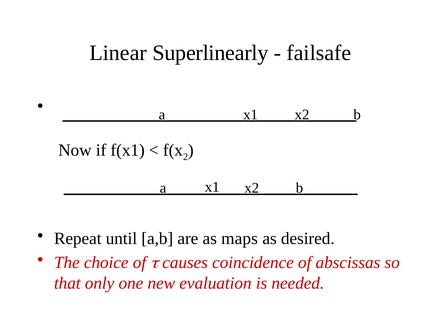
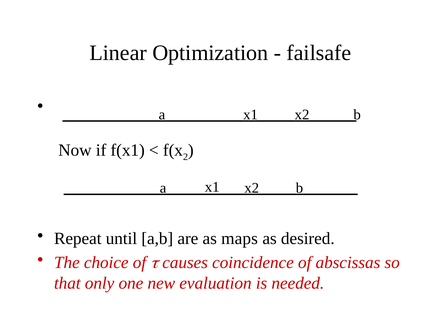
Superlinearly: Superlinearly -> Optimization (210, 53)
